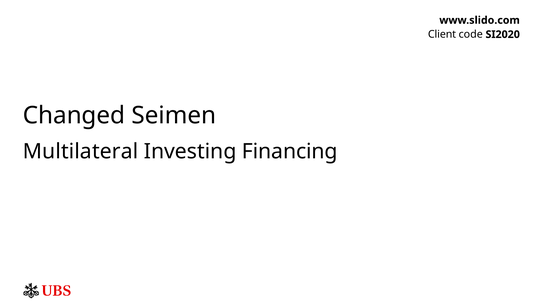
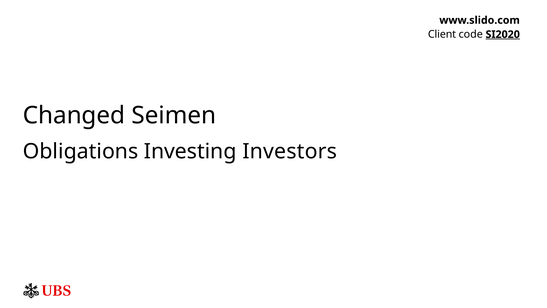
SI2020 underline: none -> present (503, 34)
Multilateral: Multilateral -> Obligations (81, 151)
Financing: Financing -> Investors (290, 151)
